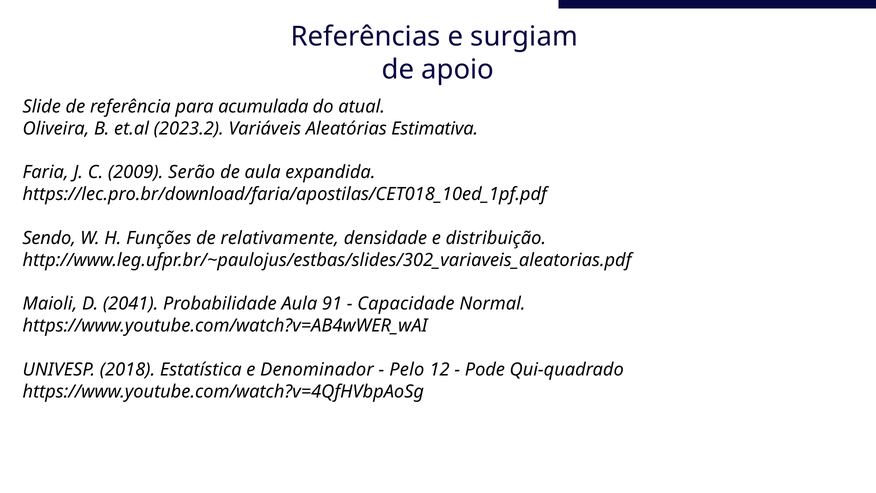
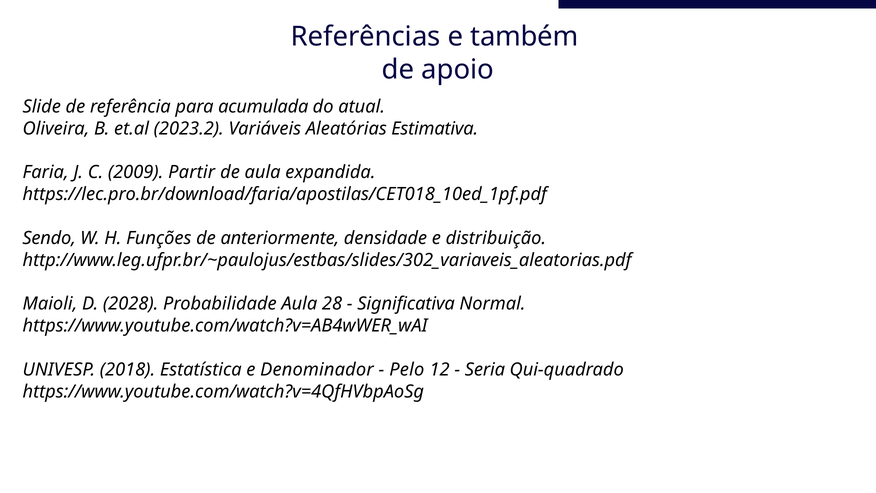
surgiam: surgiam -> também (524, 37)
Serão: Serão -> Partir (192, 172)
relativamente: relativamente -> anteriormente (280, 238)
2041: 2041 -> 2028 (131, 304)
91: 91 -> 28 (332, 304)
Capacidade: Capacidade -> Significativa (406, 304)
Pode: Pode -> Seria (485, 369)
